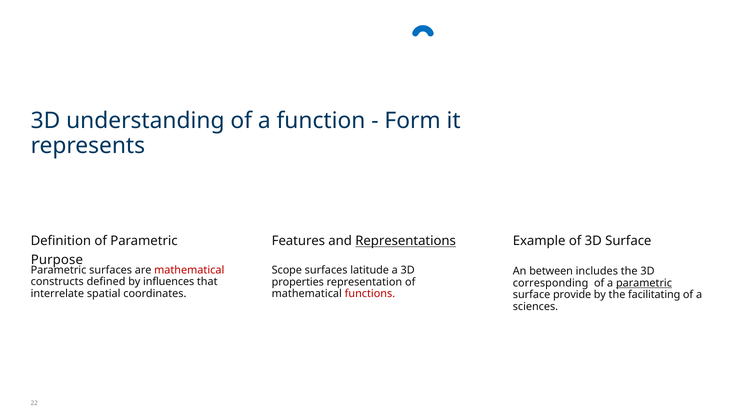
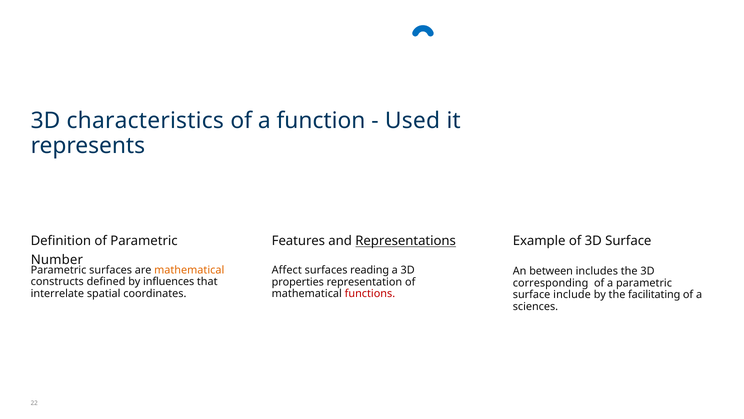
understanding: understanding -> characteristics (145, 121)
Form: Form -> Used (412, 121)
Purpose: Purpose -> Number (57, 260)
mathematical colour: red -> orange (189, 270)
Scope: Scope -> Affect (287, 270)
latitude: latitude -> reading (370, 270)
parametric underline: present -> none (644, 283)
provide: provide -> include (572, 295)
